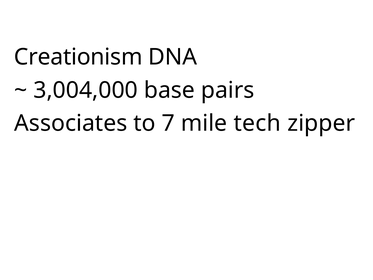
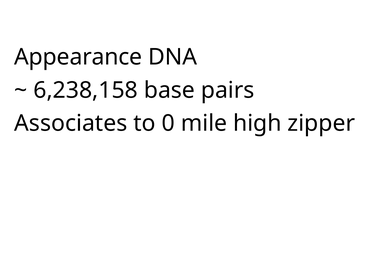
Creationism: Creationism -> Appearance (78, 57)
3,004,000: 3,004,000 -> 6,238,158 (86, 90)
7: 7 -> 0 (168, 123)
tech: tech -> high (257, 123)
